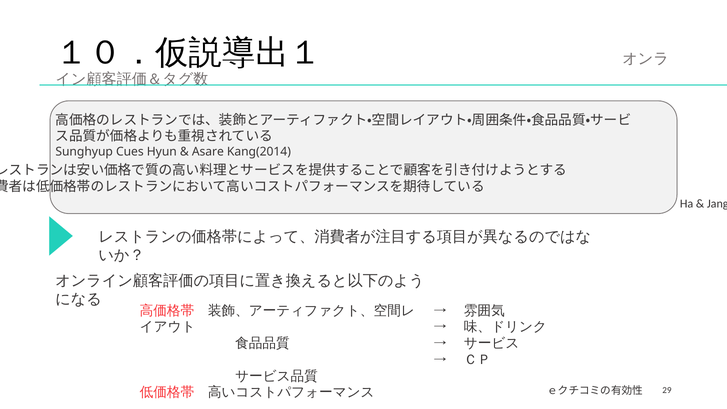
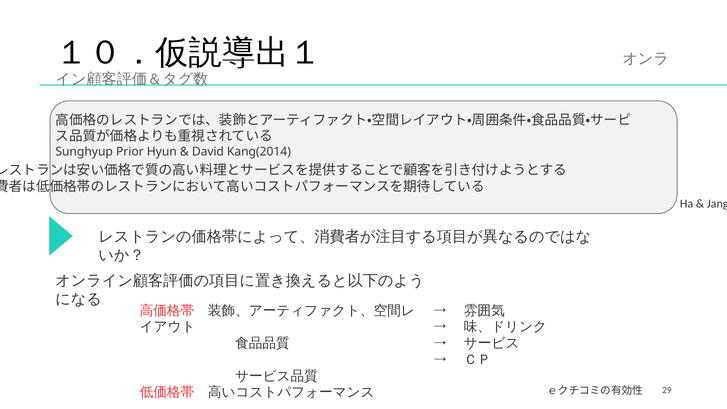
Cues: Cues -> Prior (130, 152)
Asare: Asare -> David (208, 152)
